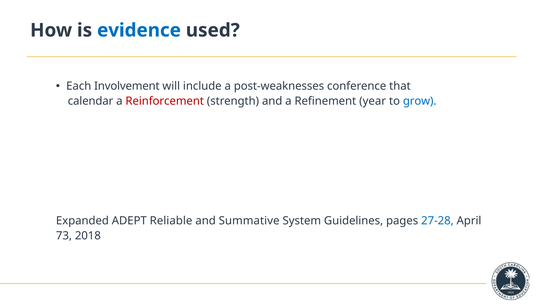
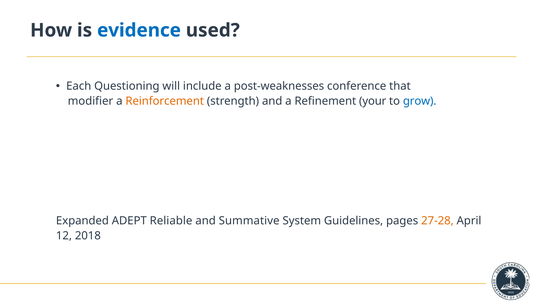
Involvement: Involvement -> Questioning (127, 86)
calendar: calendar -> modifier (90, 101)
Reinforcement colour: red -> orange (165, 101)
year: year -> your (373, 101)
27-28 colour: blue -> orange (437, 221)
73: 73 -> 12 (64, 236)
